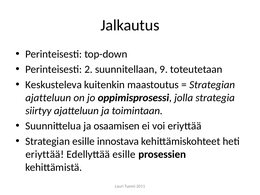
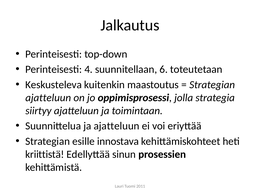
2: 2 -> 4 (89, 69)
9: 9 -> 6 (164, 69)
ja osaamisen: osaamisen -> ajatteluun (117, 126)
eriyttää: eriyttää -> kriittistä (45, 154)
Edellyttää esille: esille -> sinun (124, 154)
